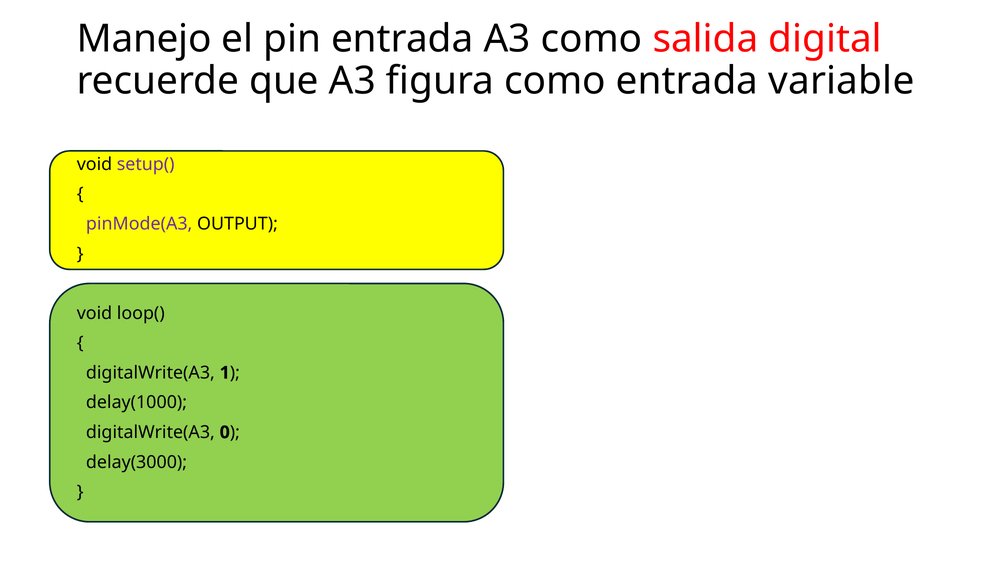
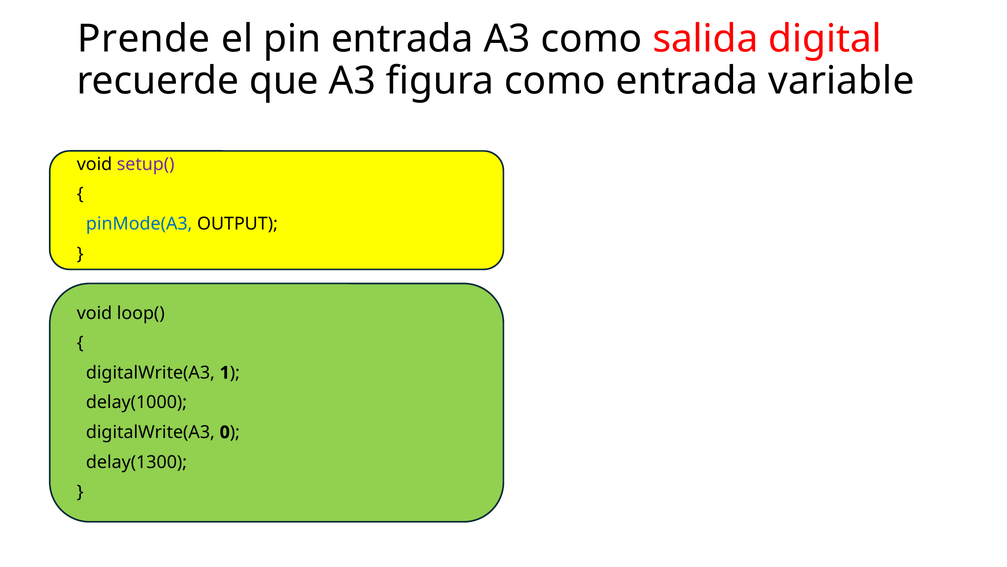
Manejo: Manejo -> Prende (144, 39)
pinMode(A3 colour: purple -> blue (139, 224)
delay(3000: delay(3000 -> delay(1300 (137, 462)
